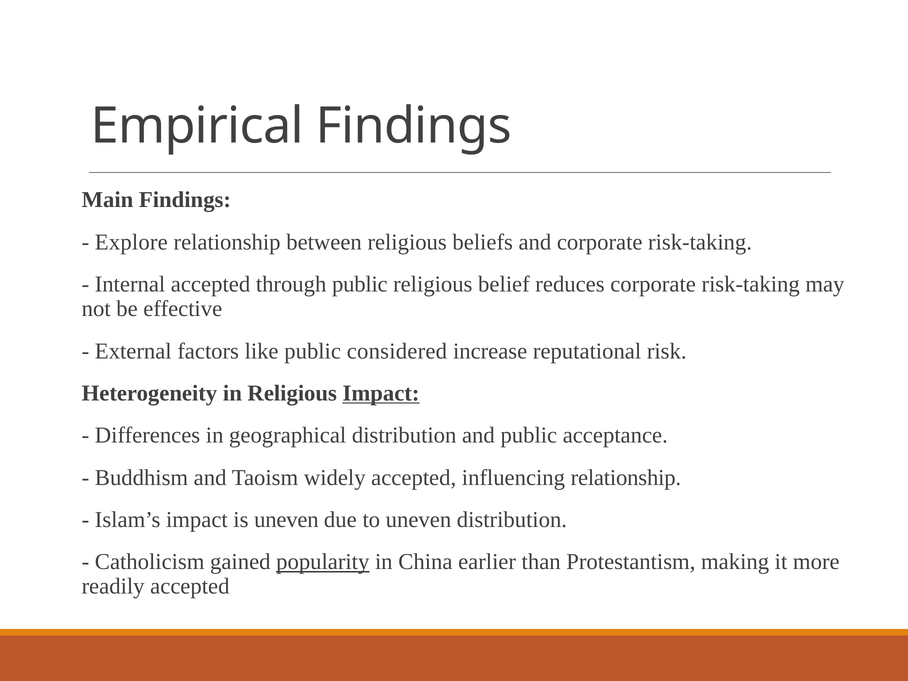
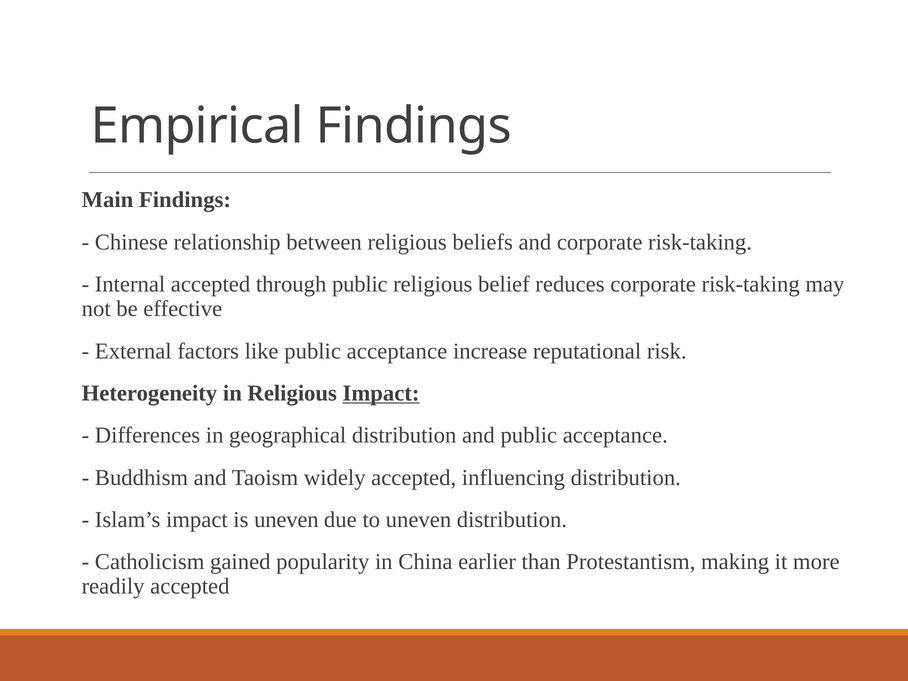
Explore: Explore -> Chinese (131, 242)
like public considered: considered -> acceptance (397, 351)
influencing relationship: relationship -> distribution (626, 478)
popularity underline: present -> none (323, 562)
